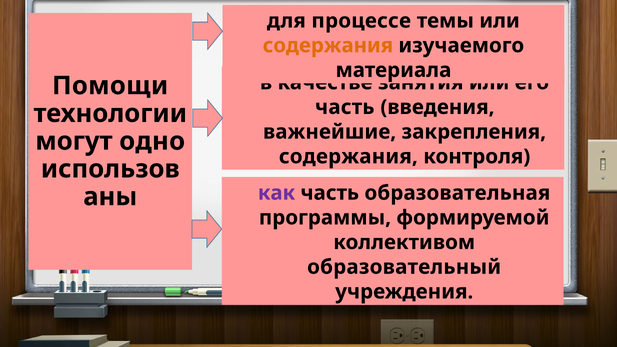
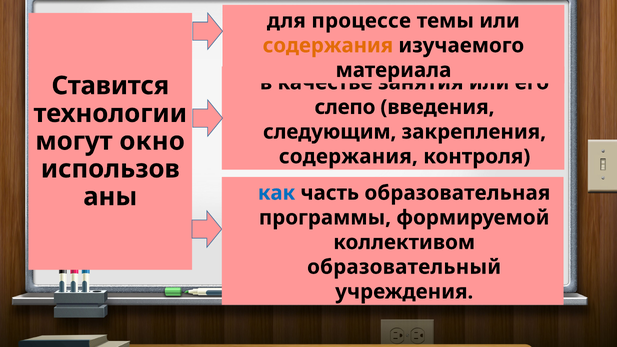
Помощи: Помощи -> Ставится (110, 86)
часть: часть -> слепо (345, 107)
важнейшие: важнейшие -> следующим (330, 132)
одно: одно -> окно (152, 141)
как colour: purple -> blue (277, 193)
